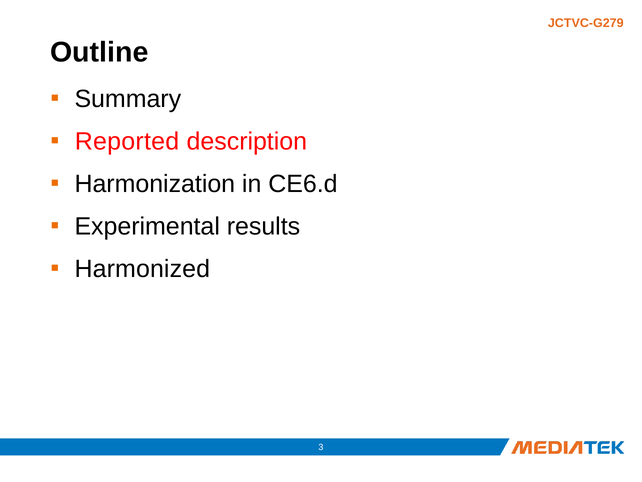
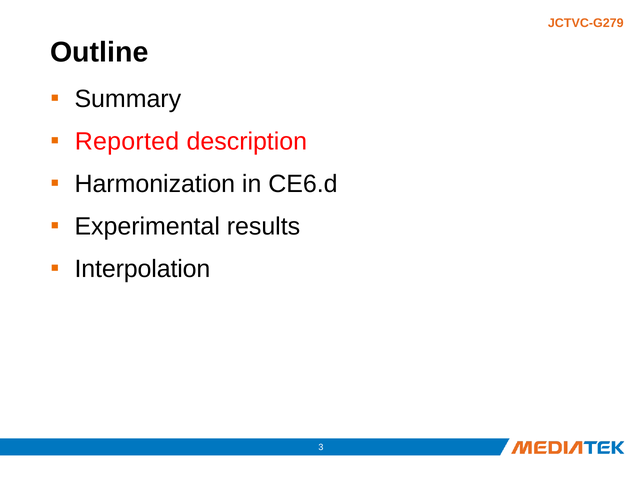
Harmonized: Harmonized -> Interpolation (142, 269)
